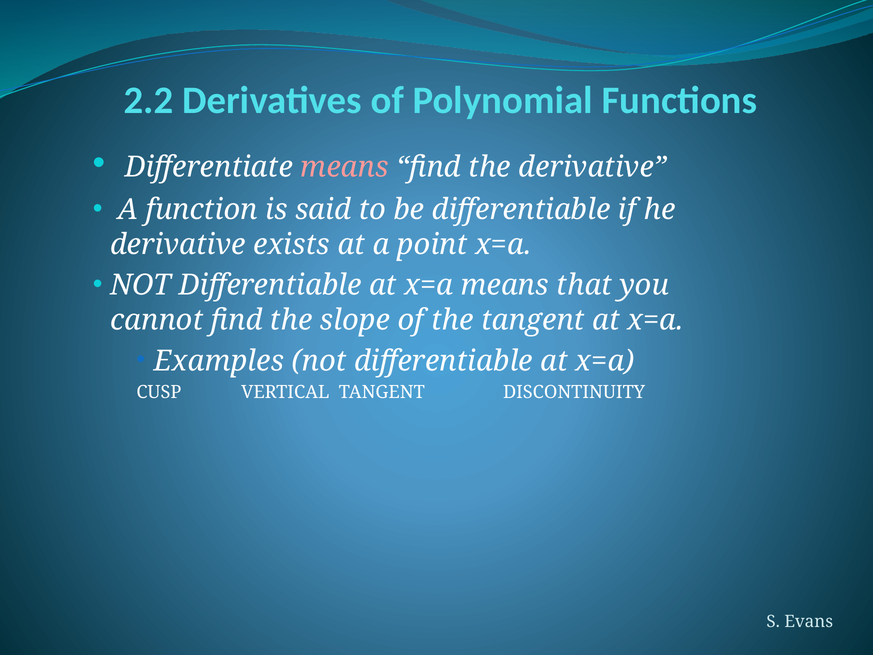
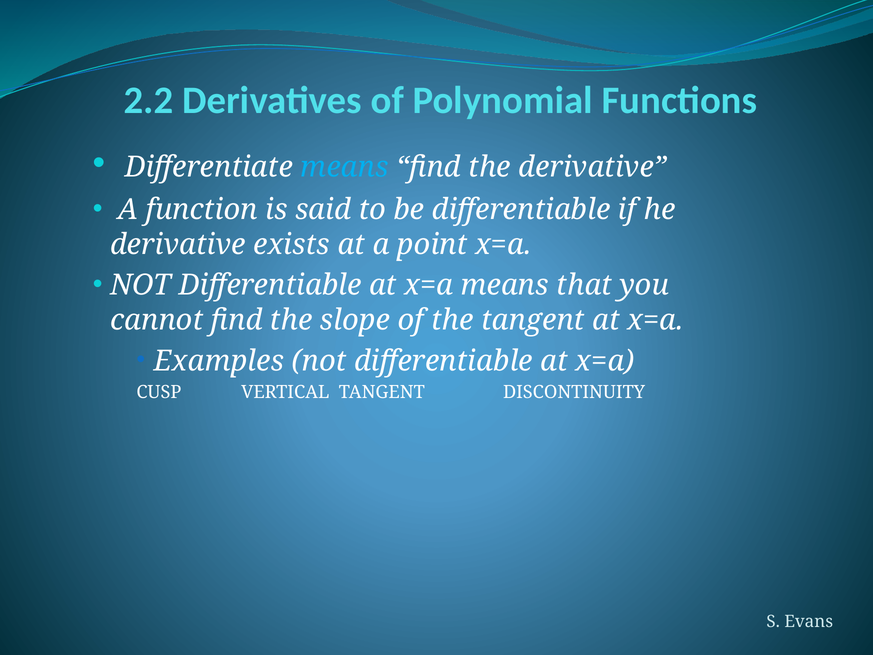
means colour: pink -> light blue (345, 167)
